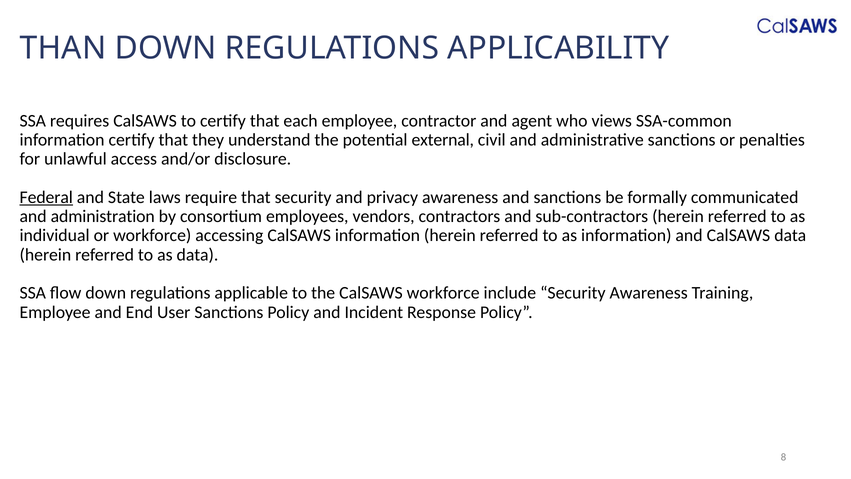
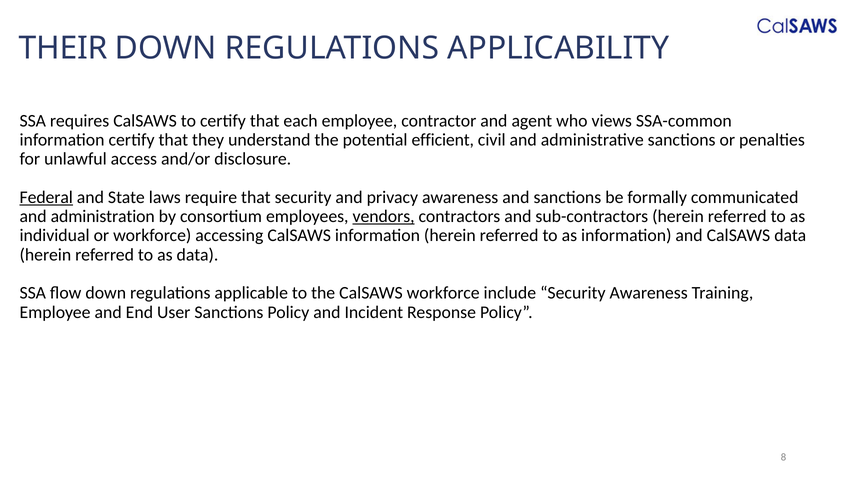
THAN: THAN -> THEIR (63, 48)
external: external -> efficient (443, 140)
vendors underline: none -> present (384, 216)
